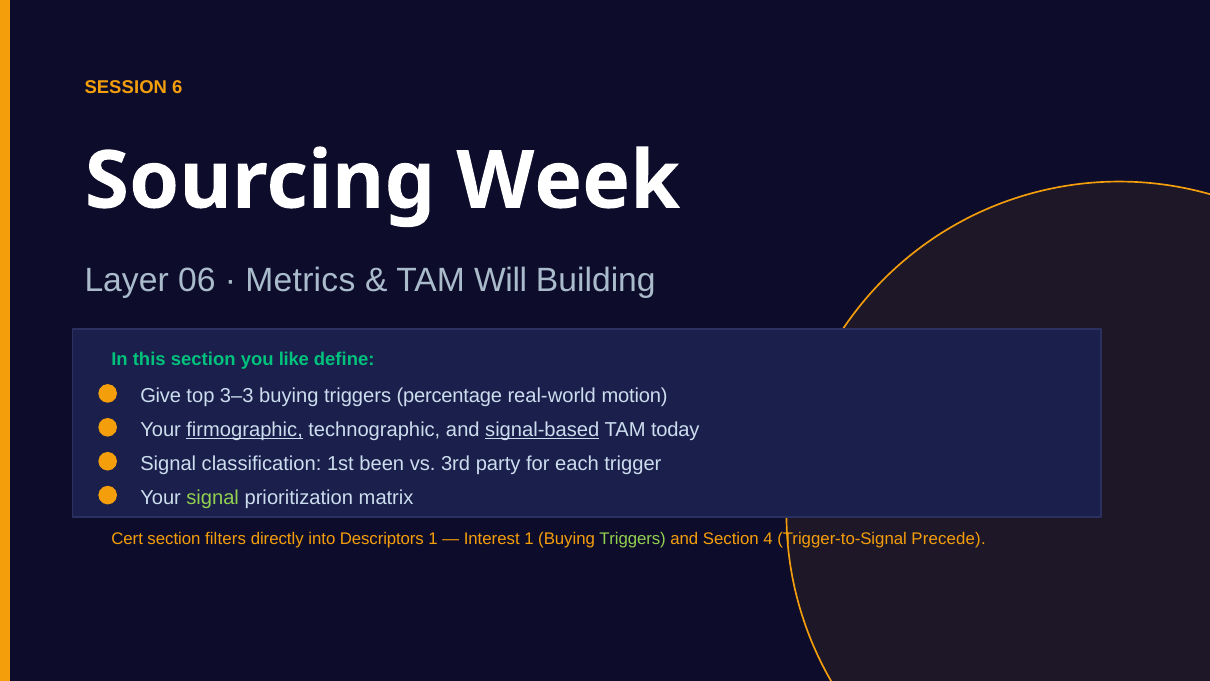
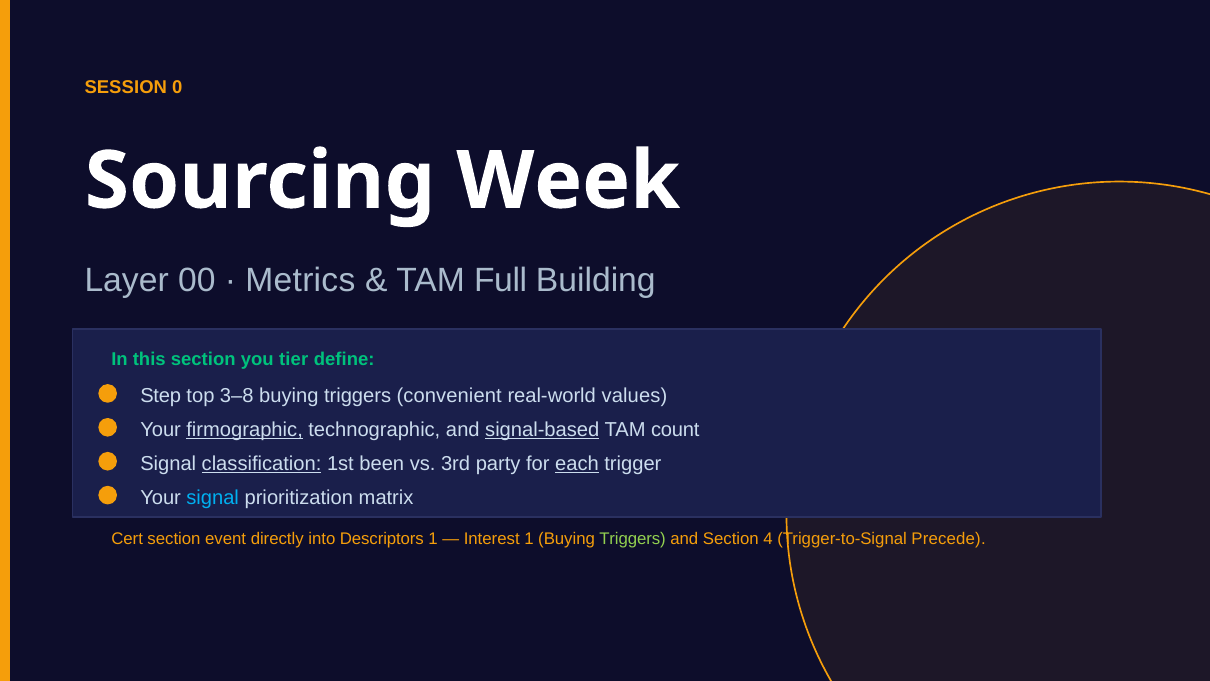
6: 6 -> 0 (177, 87)
06: 06 -> 00 (197, 281)
Will: Will -> Full (501, 281)
like: like -> tier (294, 359)
Give: Give -> Step (161, 396)
3–3: 3–3 -> 3–8 (237, 396)
percentage: percentage -> convenient (449, 396)
motion: motion -> values (634, 396)
today: today -> count (675, 430)
classification underline: none -> present (262, 464)
each underline: none -> present (577, 464)
signal colour: light green -> light blue (213, 497)
filters: filters -> event (226, 538)
